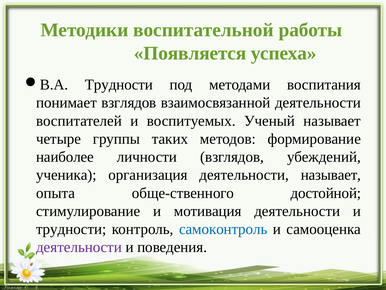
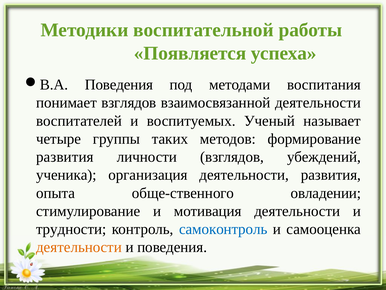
Трудности: Трудности -> Поведения (119, 85)
наиболее: наиболее -> развития (65, 157)
деятельности называет: называет -> развития (331, 175)
достойной: достойной -> овладении (326, 193)
деятельности colour: purple -> orange (79, 247)
